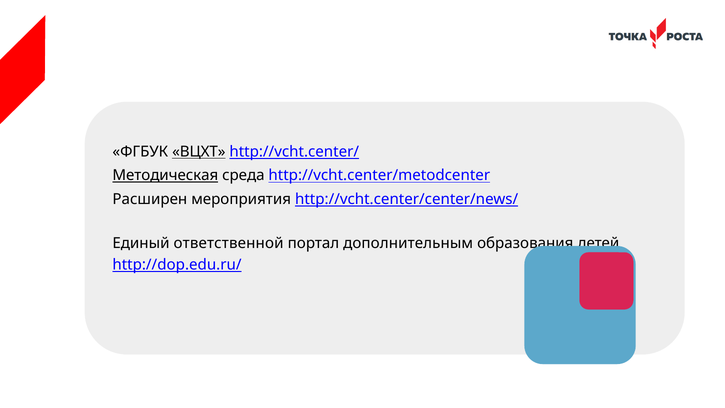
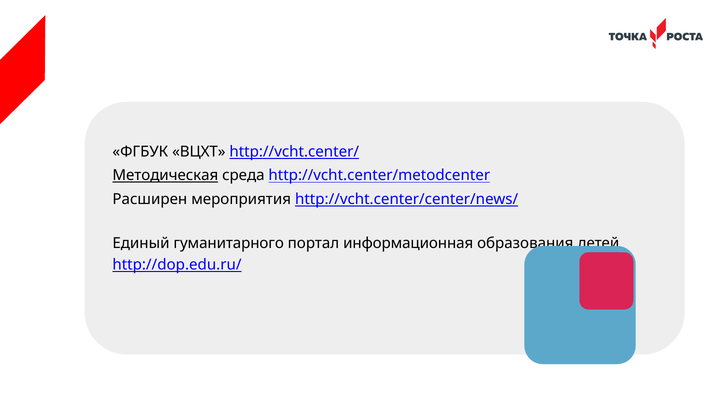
ВЦХТ underline: present -> none (199, 152)
ответственной: ответственной -> гуманитарного (229, 243)
дополнительным: дополнительным -> информационная (408, 243)
